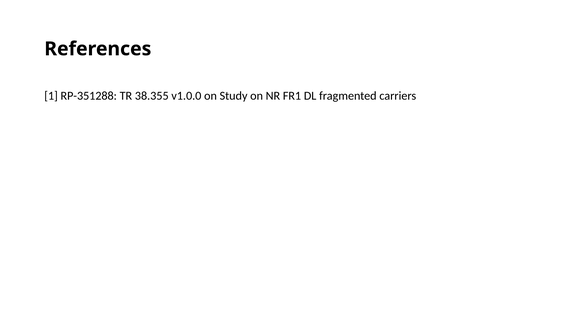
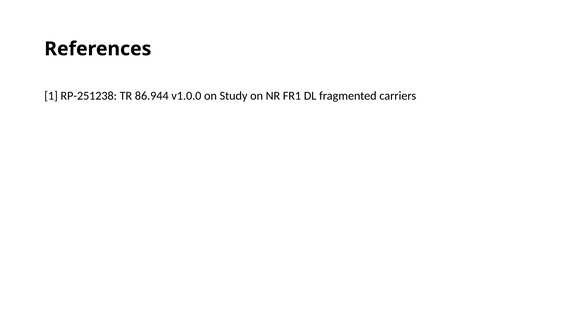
RP-351288: RP-351288 -> RP-251238 (89, 96)
38.355: 38.355 -> 86.944 (152, 96)
